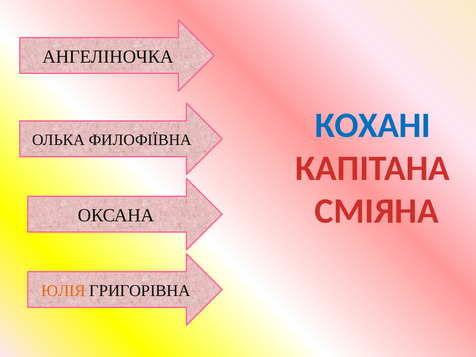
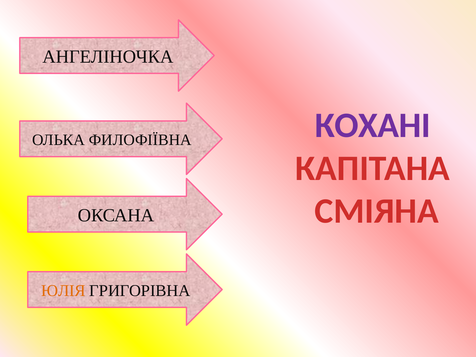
КОХАНІ colour: blue -> purple (373, 125)
